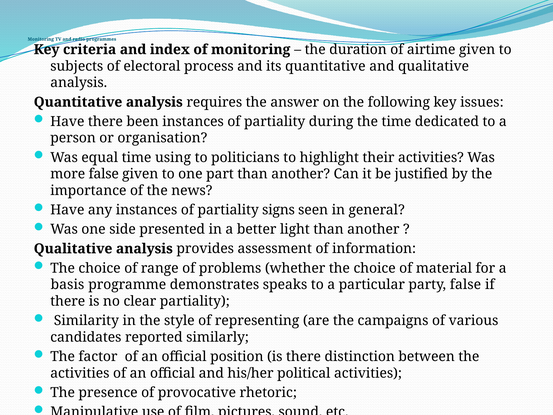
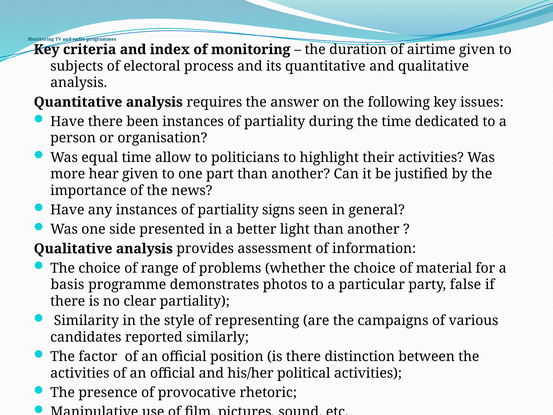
using: using -> allow (173, 157)
more false: false -> hear (104, 174)
speaks: speaks -> photos (285, 285)
